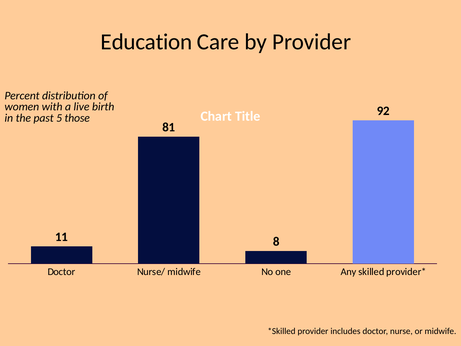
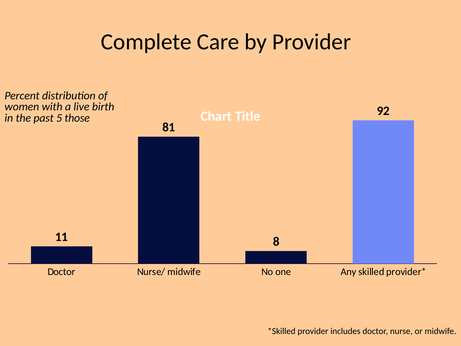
Education: Education -> Complete (146, 42)
